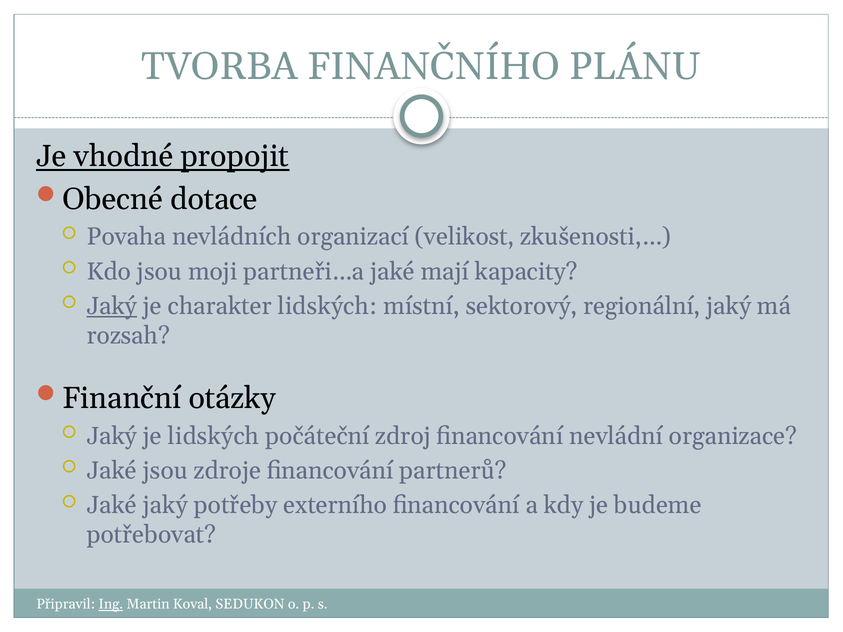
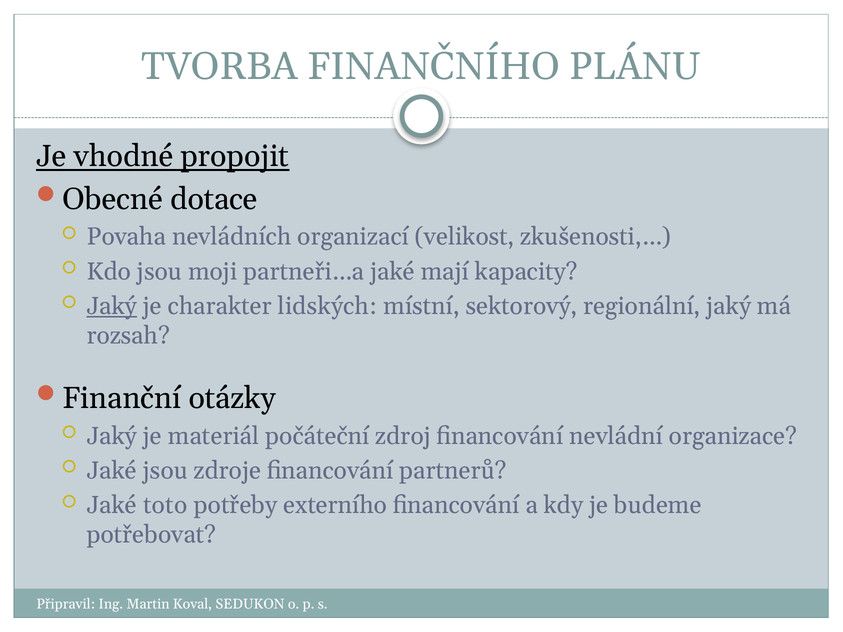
je lidských: lidských -> materiál (214, 436)
Jaké jaký: jaký -> toto (165, 505)
Ing underline: present -> none (111, 605)
